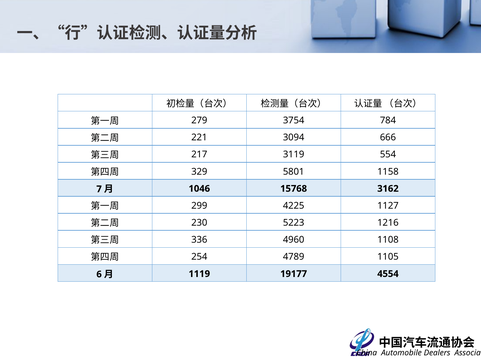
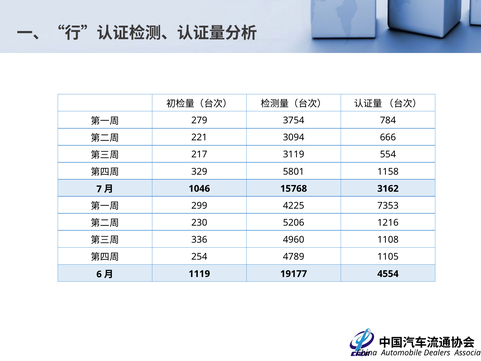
1127: 1127 -> 7353 (388, 206)
5223: 5223 -> 5206 (294, 223)
